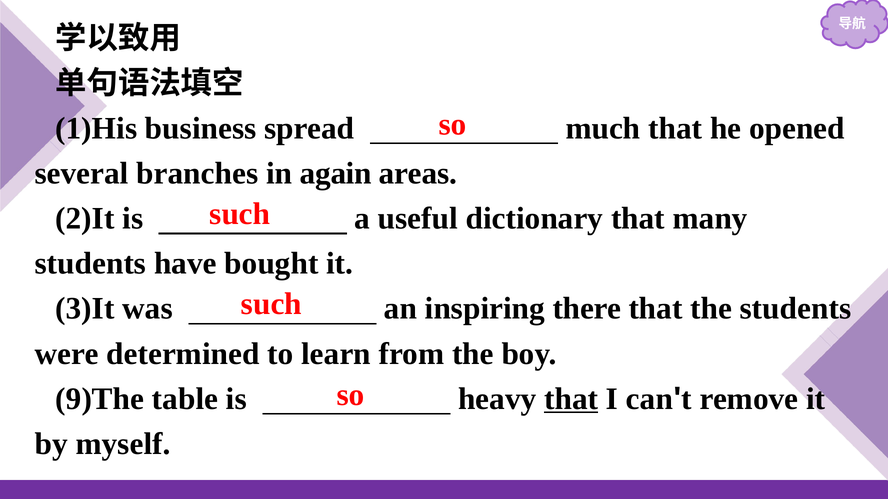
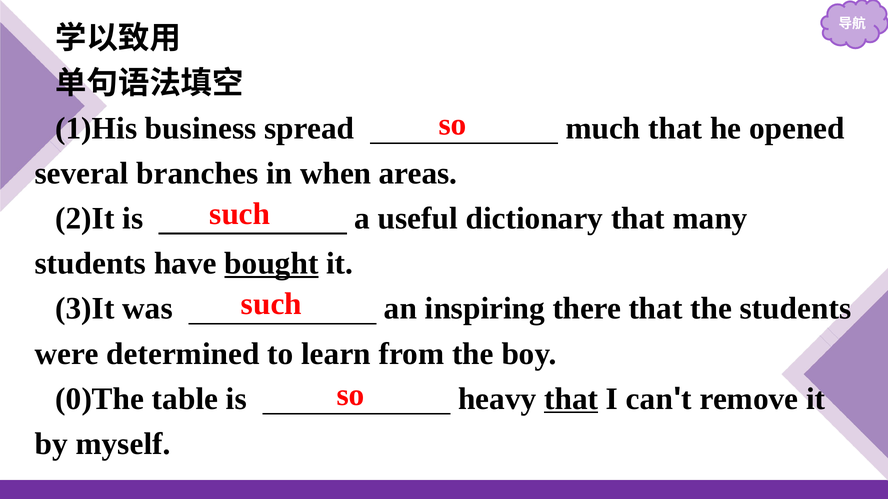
again: again -> when (336, 174)
bought underline: none -> present (271, 264)
9)The: 9)The -> 0)The (100, 399)
